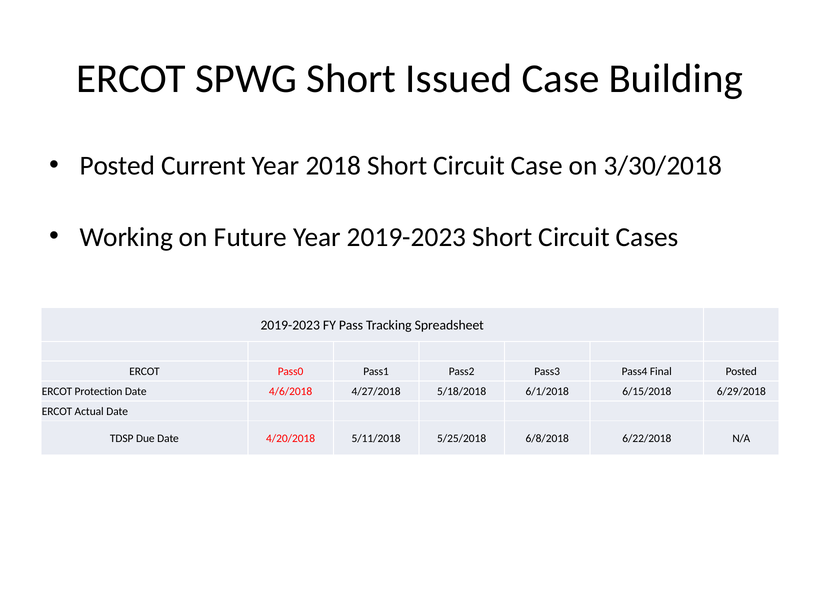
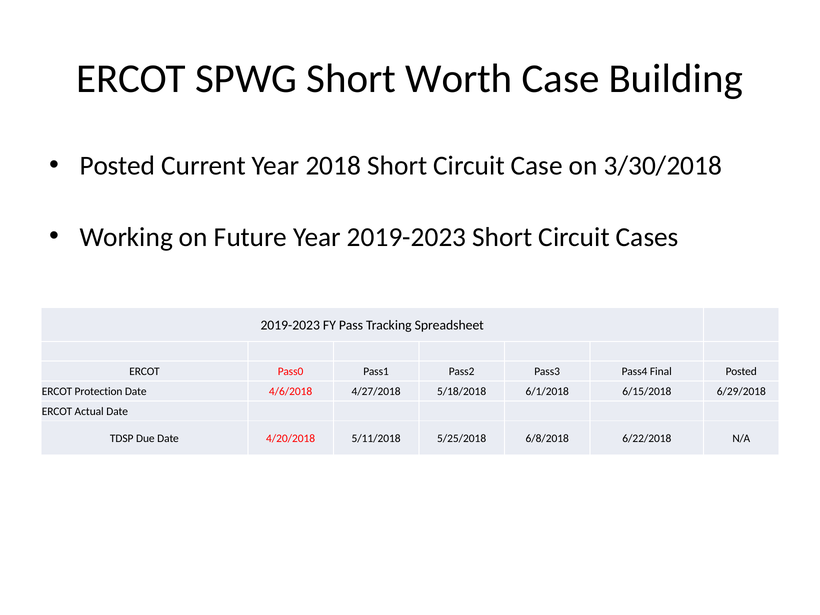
Issued: Issued -> Worth (459, 79)
